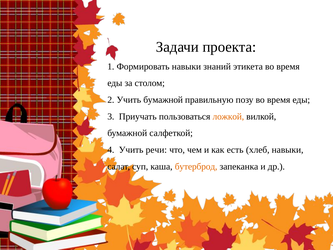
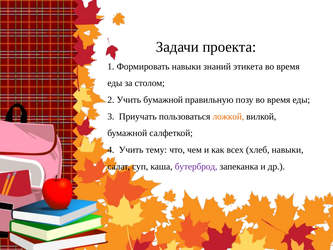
речи: речи -> тему (156, 150)
есть: есть -> всех (235, 150)
бутерброд colour: orange -> purple (196, 166)
